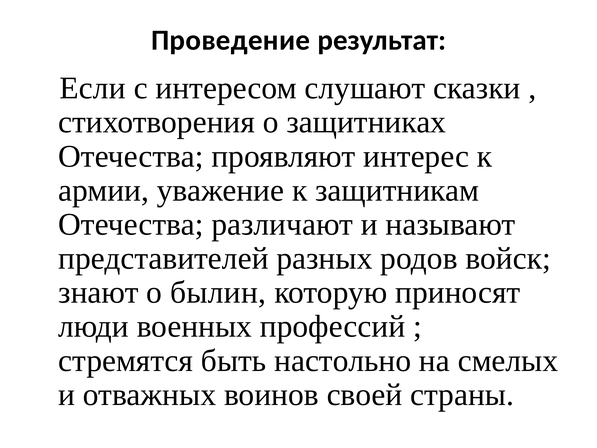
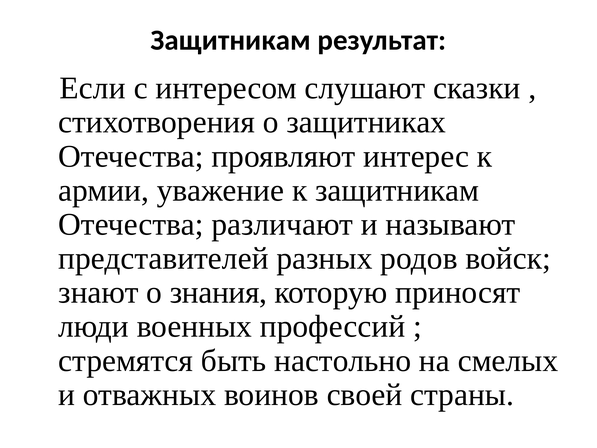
Проведение: Проведение -> Защитникам (231, 40)
былин: былин -> знания (218, 292)
